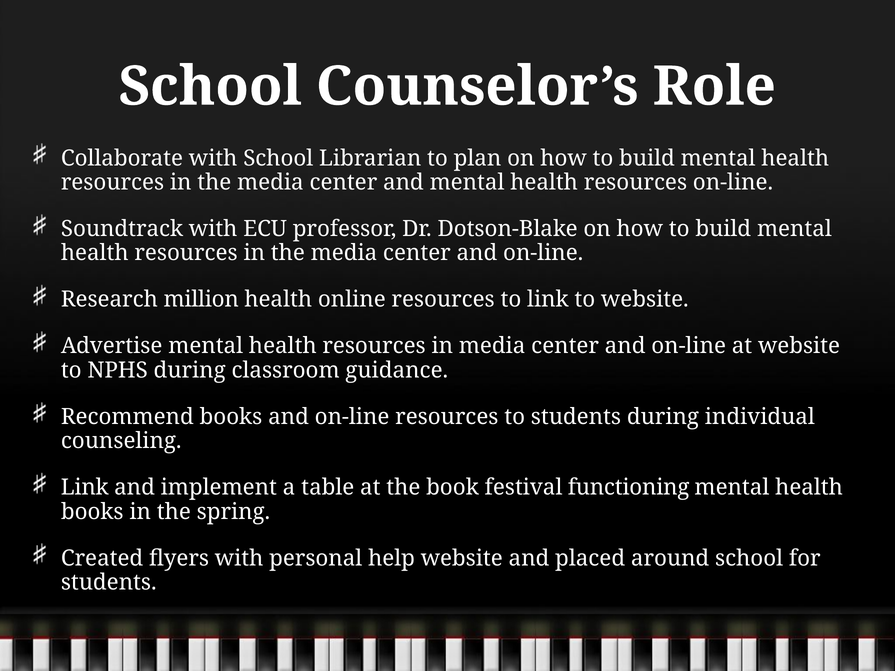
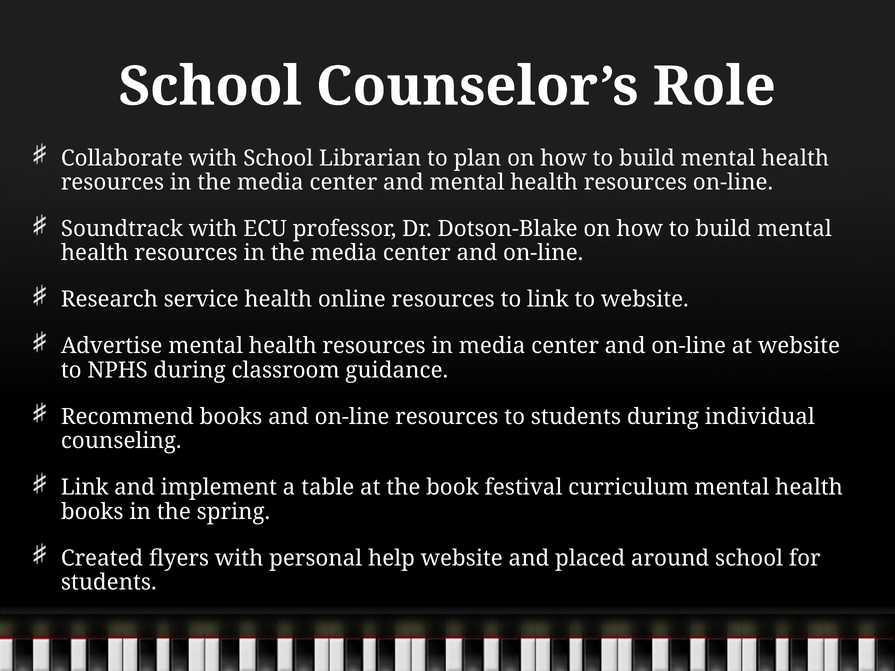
million: million -> service (201, 300)
functioning: functioning -> curriculum (629, 488)
